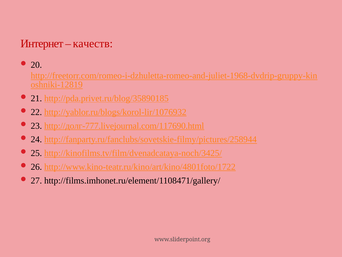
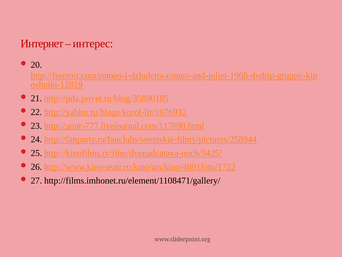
качеств: качеств -> интерес (93, 44)
